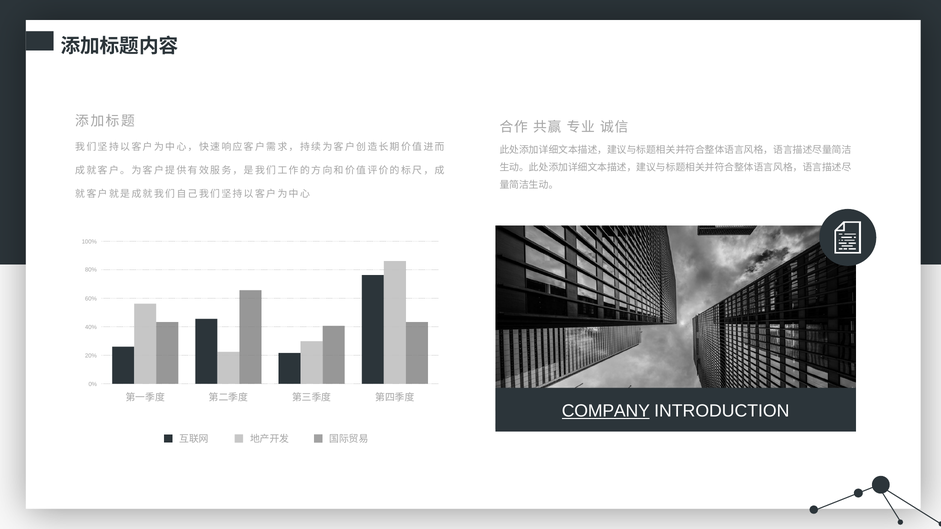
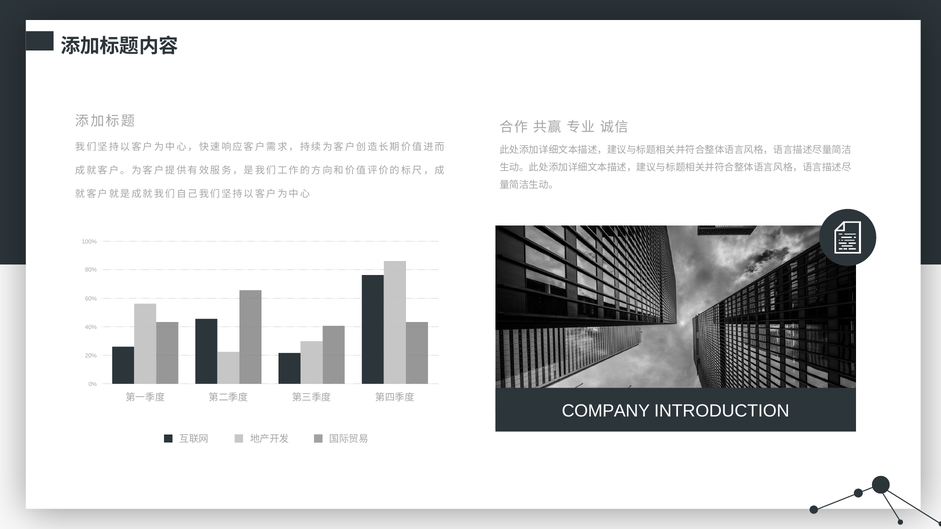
COMPANY underline: present -> none (606, 411)
